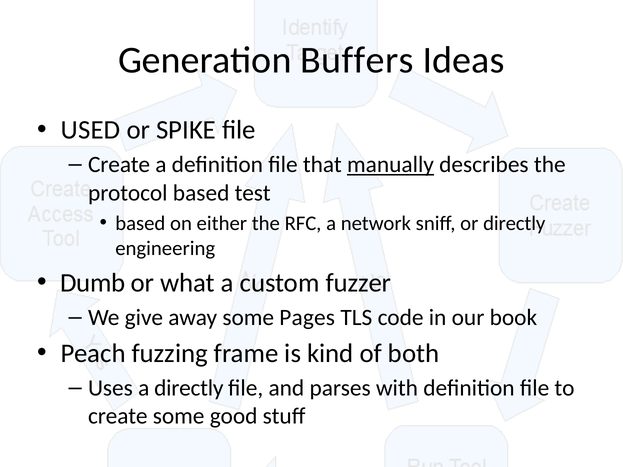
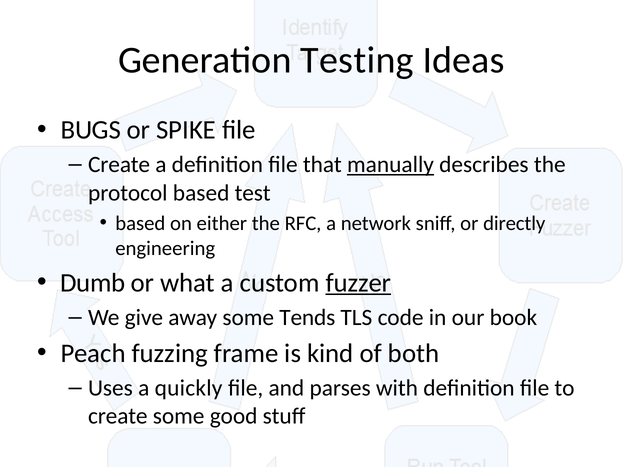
Buffers: Buffers -> Testing (357, 60)
USED: USED -> BUGS (91, 130)
fuzzer underline: none -> present (358, 283)
Pages: Pages -> Tends (307, 318)
a directly: directly -> quickly (189, 388)
